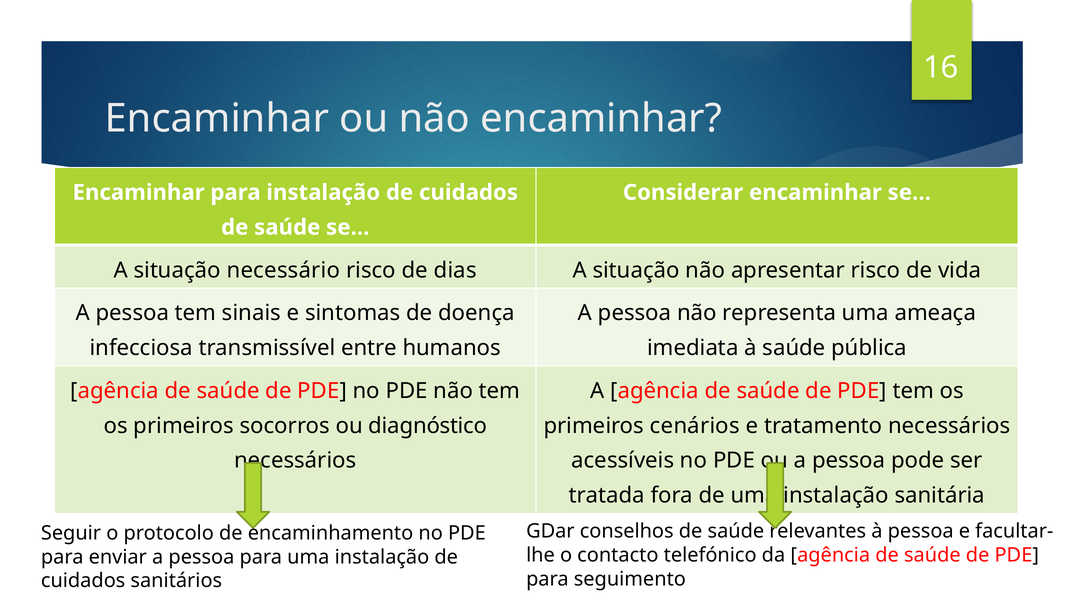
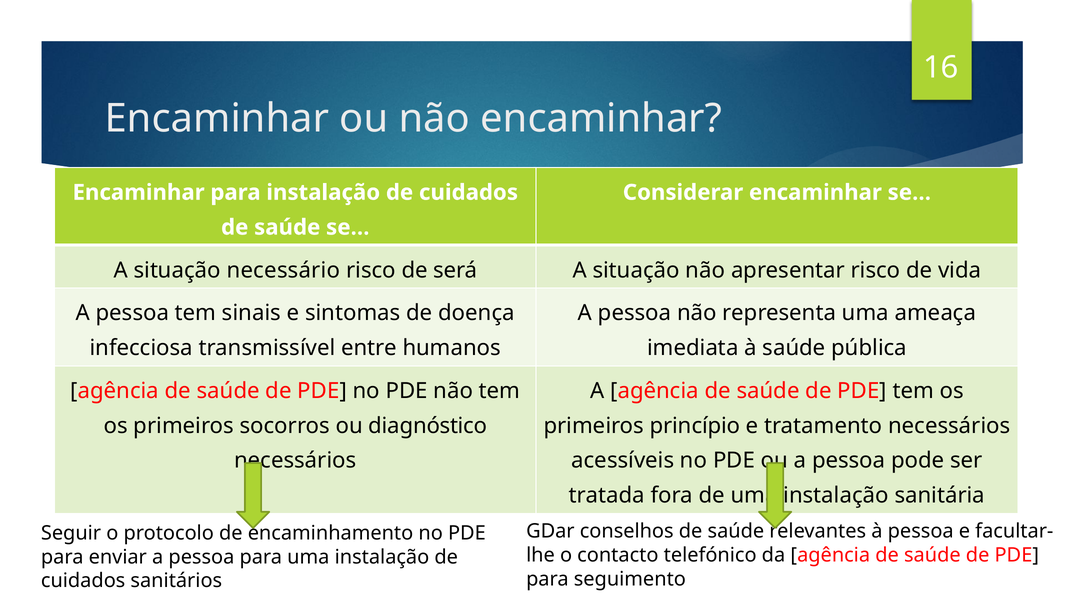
dias: dias -> será (455, 270)
cenários: cenários -> princípio (695, 426)
